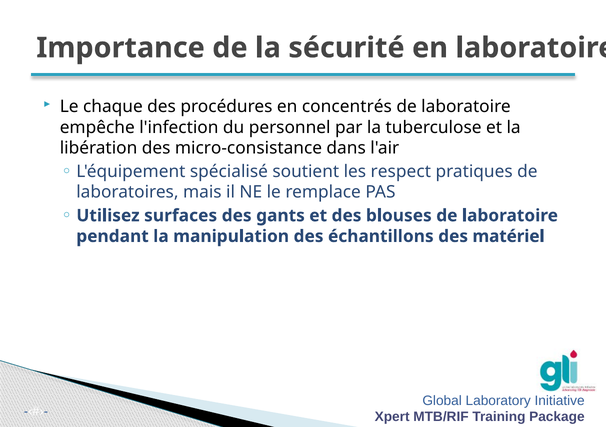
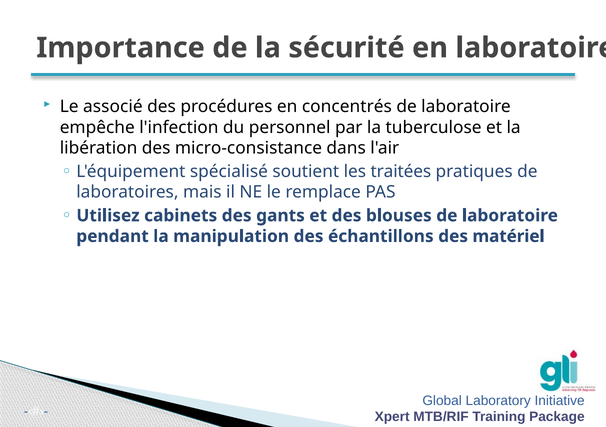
chaque: chaque -> associé (113, 107)
respect: respect -> traitées (401, 172)
surfaces: surfaces -> cabinets (181, 216)
